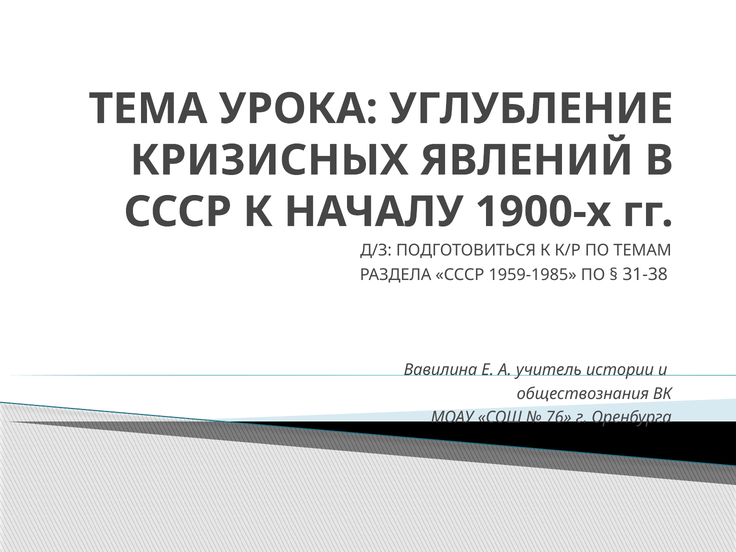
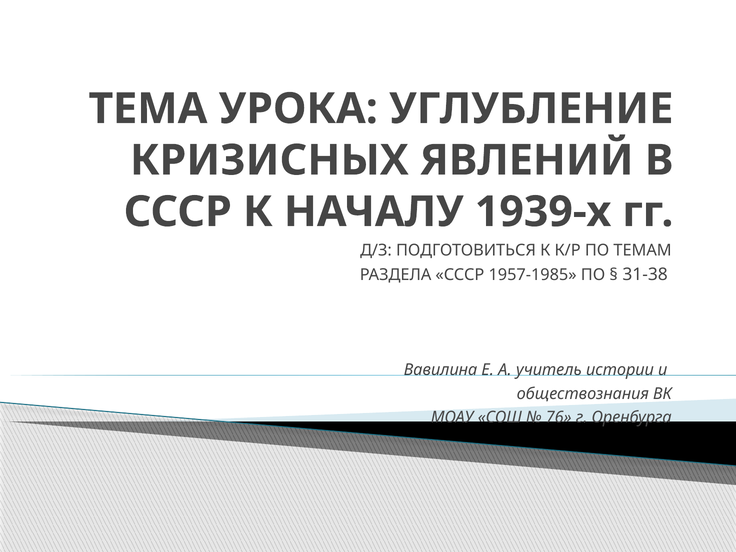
1900-х: 1900-х -> 1939-х (543, 212)
1959-1985: 1959-1985 -> 1957-1985 (533, 275)
